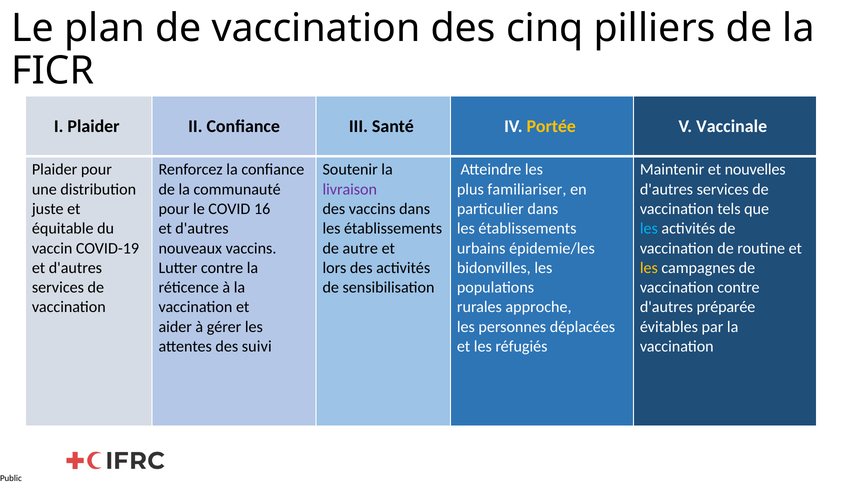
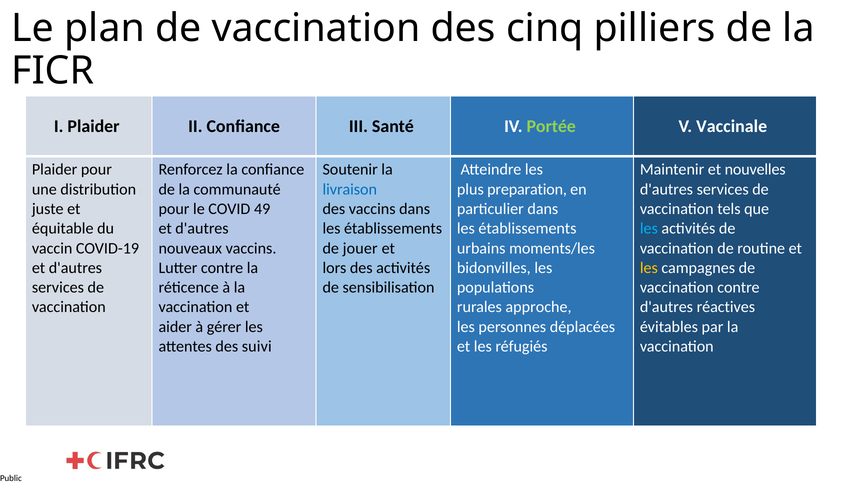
Portée colour: yellow -> light green (551, 126)
livraison colour: purple -> blue (350, 189)
familiariser: familiariser -> preparation (527, 189)
16: 16 -> 49 (262, 209)
autre: autre -> jouer (360, 248)
épidemie/les: épidemie/les -> moments/les (552, 248)
préparée: préparée -> réactives (726, 307)
